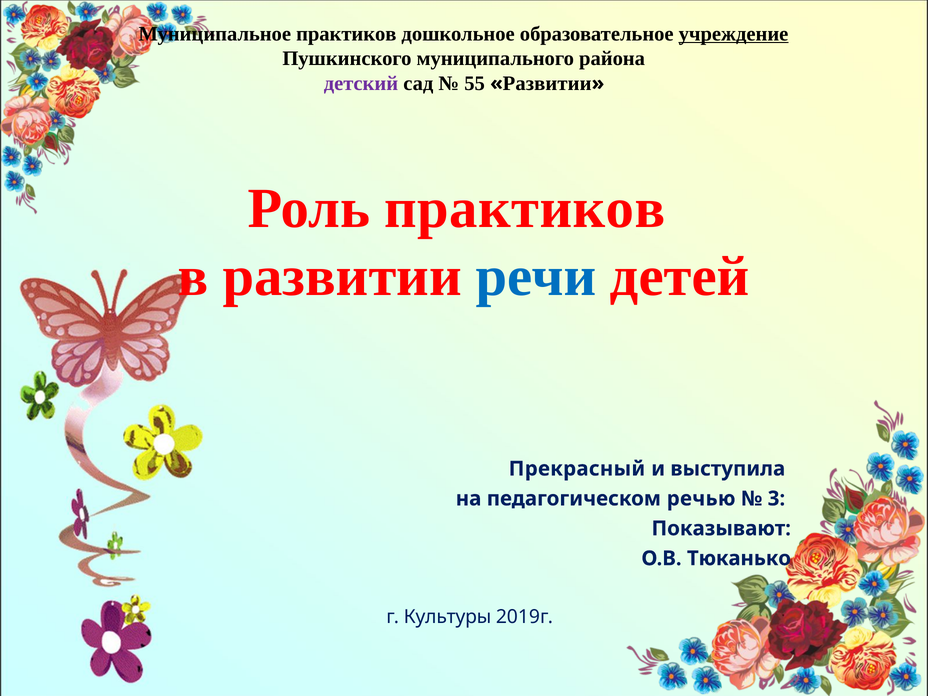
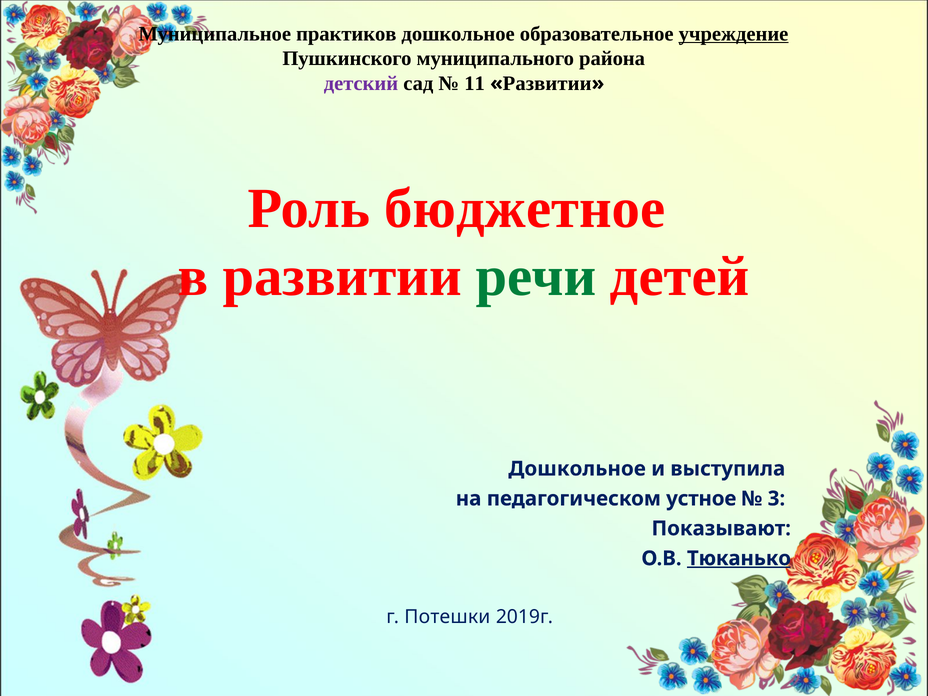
55: 55 -> 11 (475, 83)
Роль практиков: практиков -> бюджетное (525, 208)
речи colour: blue -> green (536, 276)
Прекрасный: Прекрасный -> Дошкольное (577, 469)
речью: речью -> устное (701, 499)
Тюканько underline: none -> present (739, 558)
Культуры: Культуры -> Потешки (447, 617)
